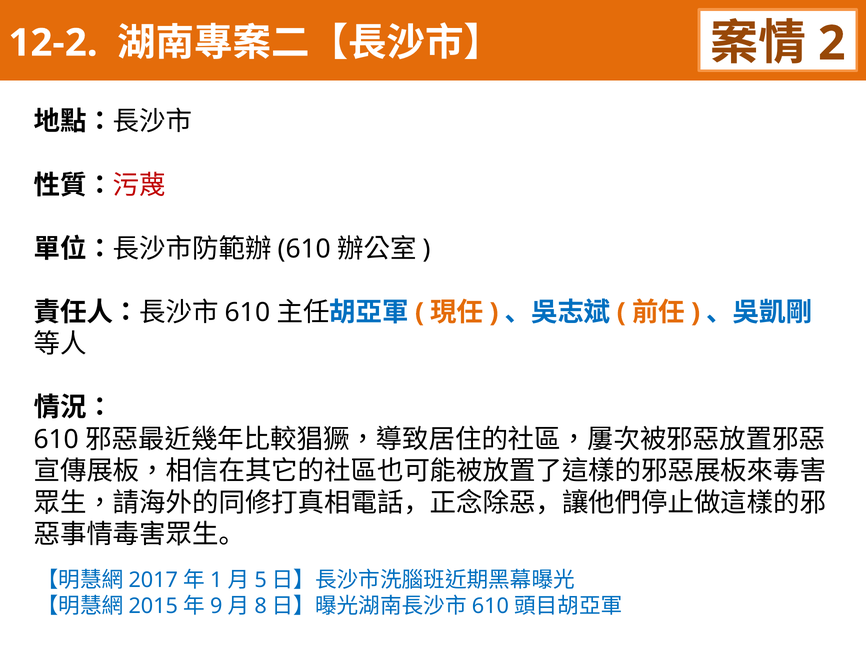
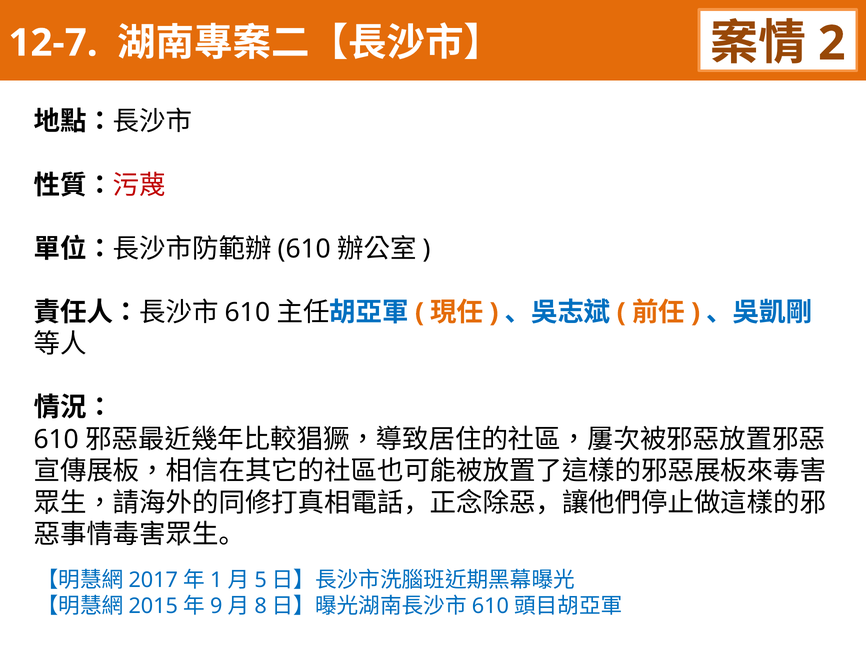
12-2: 12-2 -> 12-7 (53, 43)
